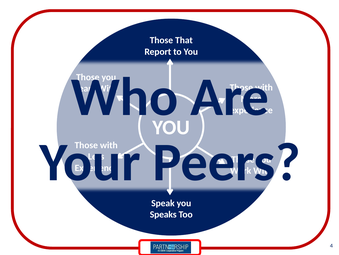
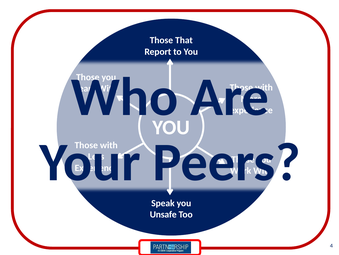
Speaks: Speaks -> Unsafe (163, 214)
